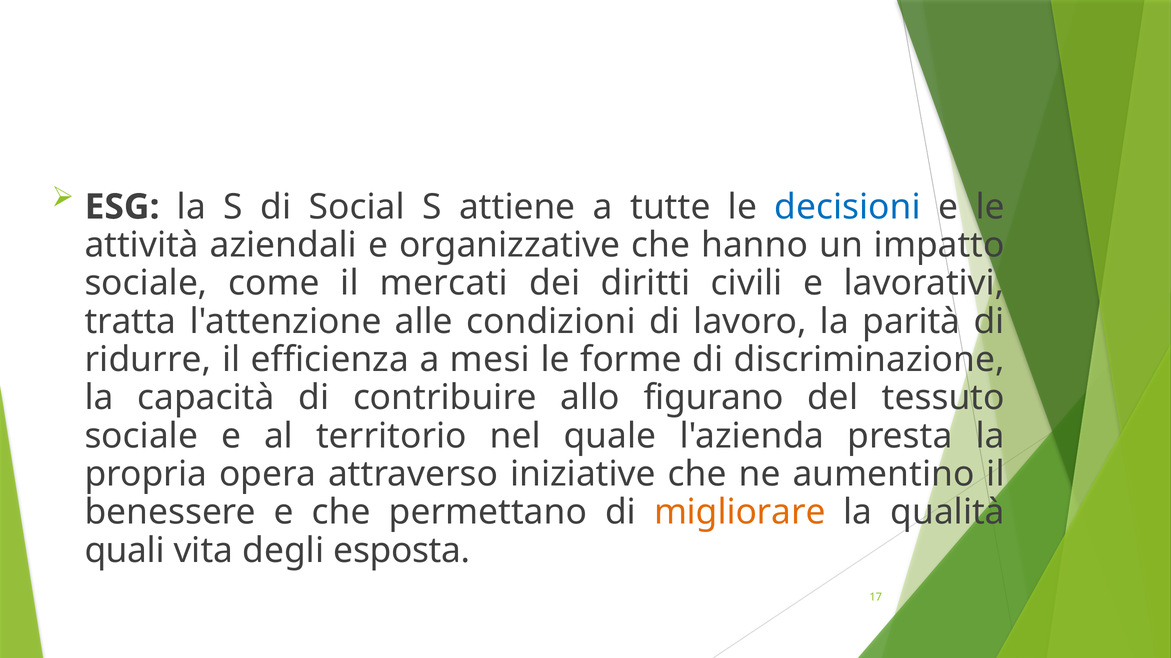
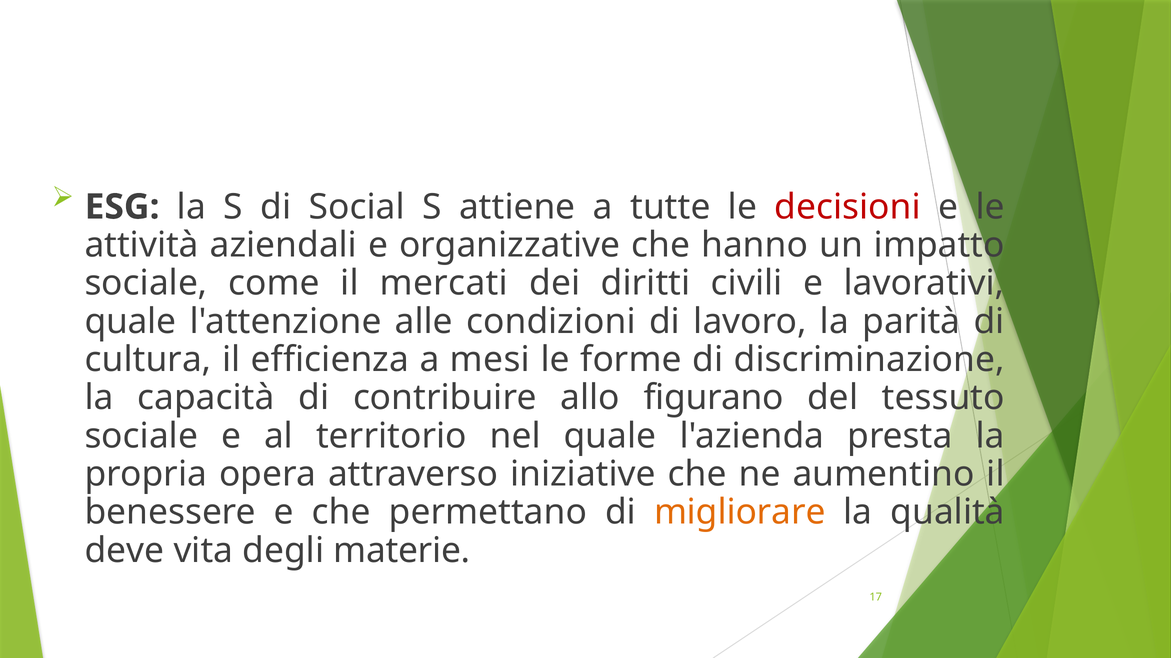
decisioni colour: blue -> red (848, 207)
tratta: tratta -> quale (130, 322)
ridurre: ridurre -> cultura (148, 360)
quali: quali -> deve (125, 551)
esposta: esposta -> materie (402, 551)
